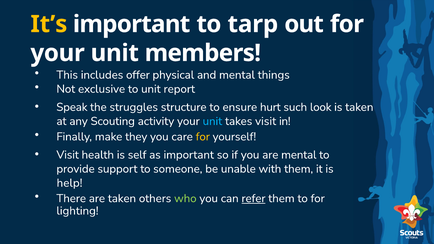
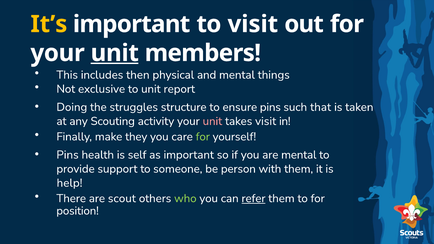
to tarp: tarp -> visit (253, 24)
unit underline: none -> present (115, 53)
offer: offer -> then (138, 75)
Speak: Speak -> Doing (72, 107)
ensure hurt: hurt -> pins (270, 107)
look: look -> that (321, 107)
unit colour: light blue -> pink (212, 121)
for colour: yellow -> light green (203, 137)
Visit: Visit -> Pins (68, 155)
unable: unable -> person (238, 169)
are taken: taken -> scout (122, 198)
lighting: lighting -> position (78, 211)
